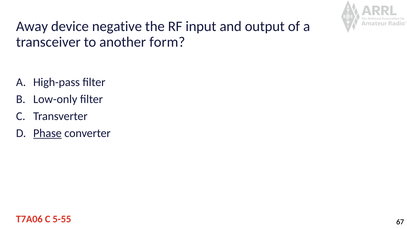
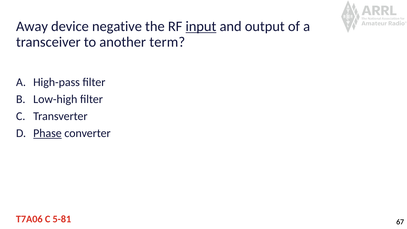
input underline: none -> present (201, 26)
form: form -> term (167, 42)
Low-only: Low-only -> Low-high (55, 99)
5-55: 5-55 -> 5-81 (62, 219)
